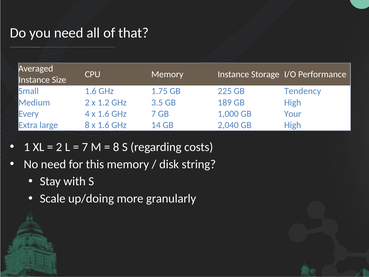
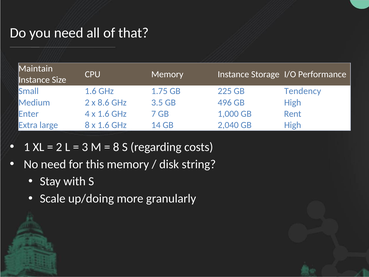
Averaged: Averaged -> Maintain (36, 69)
1.2: 1.2 -> 8.6 (103, 102)
189: 189 -> 496 (225, 102)
Every: Every -> Enter (29, 114)
Your: Your -> Rent (293, 114)
7: 7 -> 3 (85, 147)
